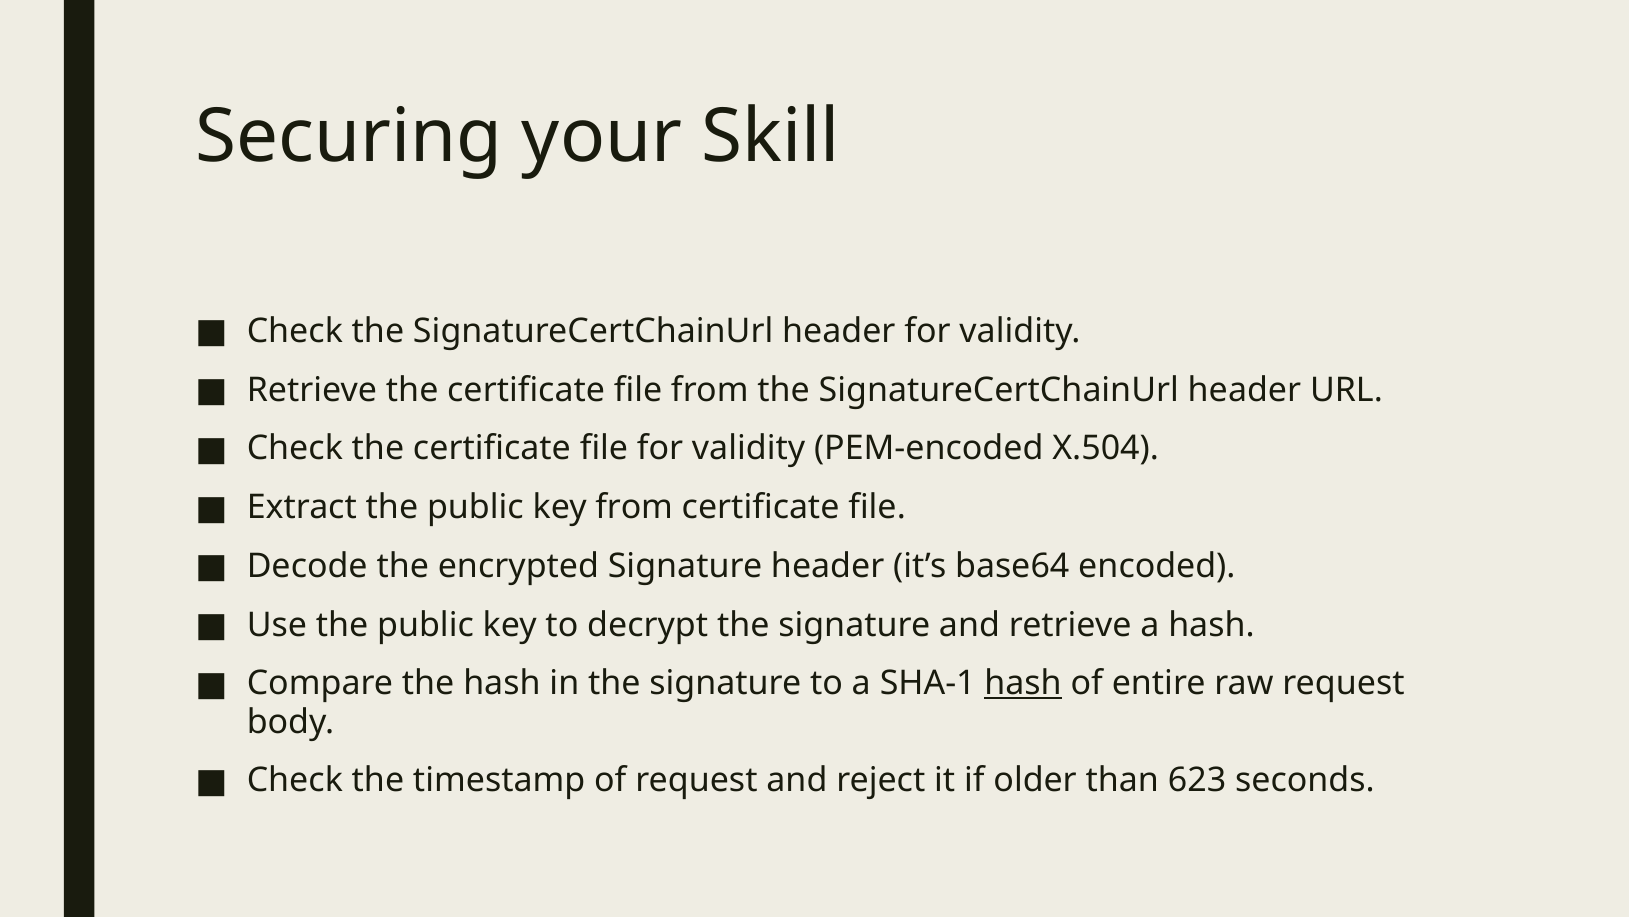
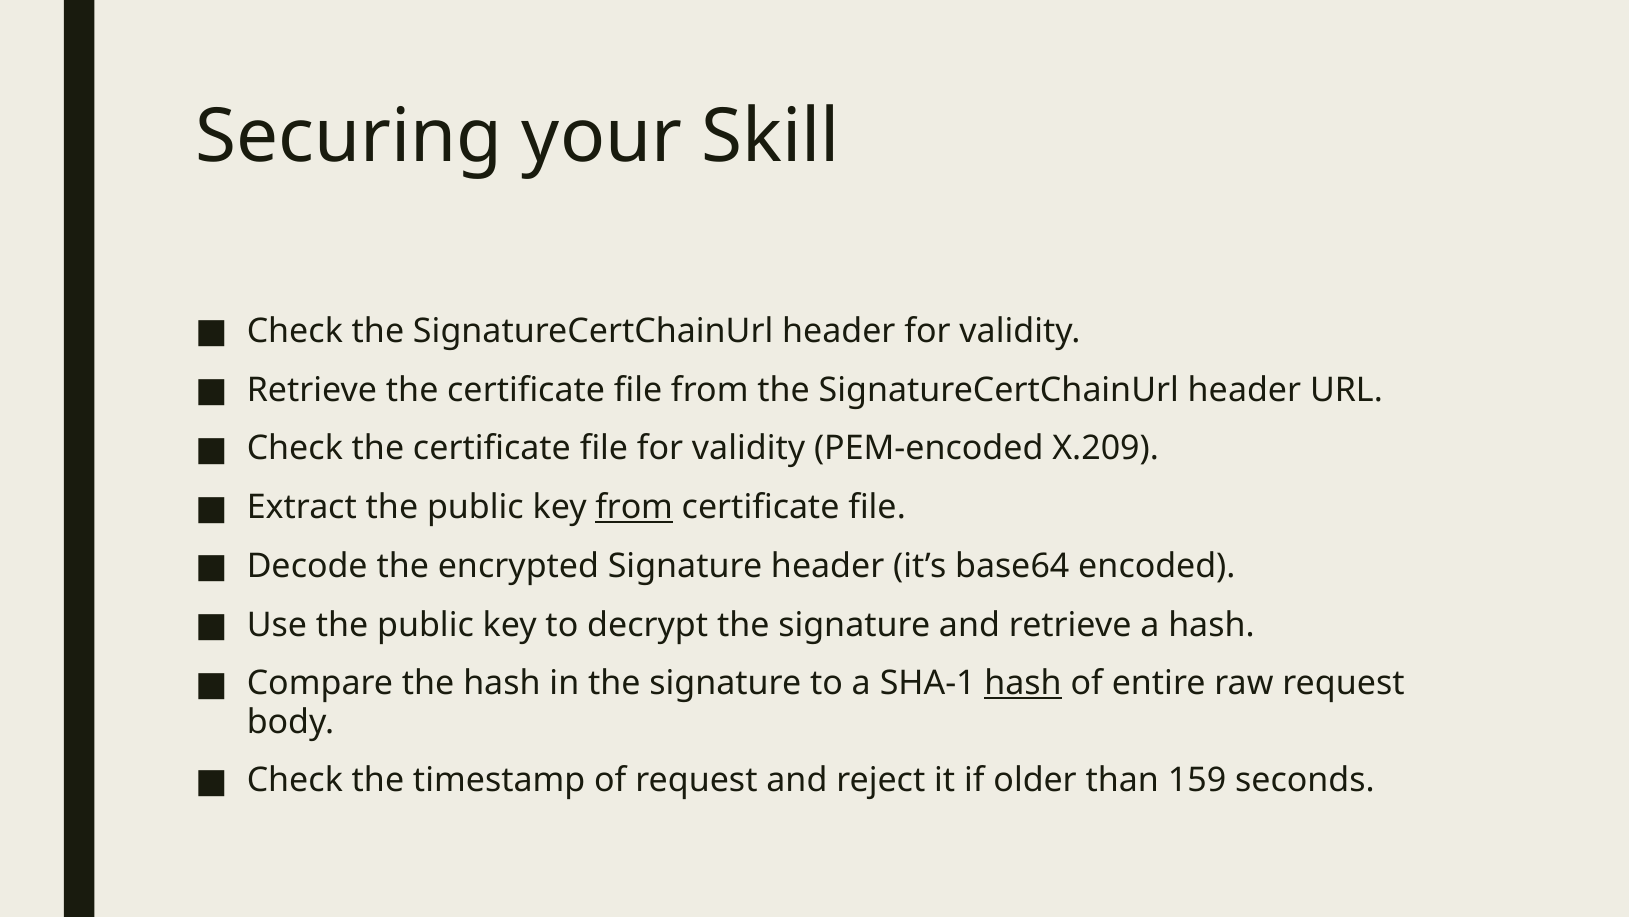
X.504: X.504 -> X.209 (1106, 448)
from underline: none -> present (634, 507)
623: 623 -> 159 (1197, 780)
